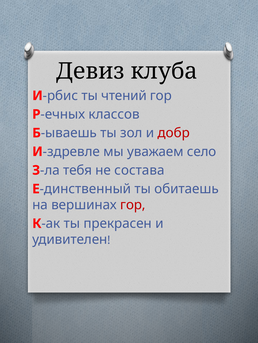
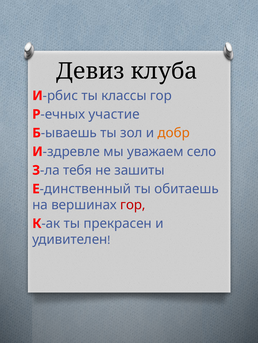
чтений: чтений -> классы (124, 96)
классов: классов -> участие (114, 115)
добр colour: red -> orange (174, 133)
состава: состава -> зашиты (139, 171)
